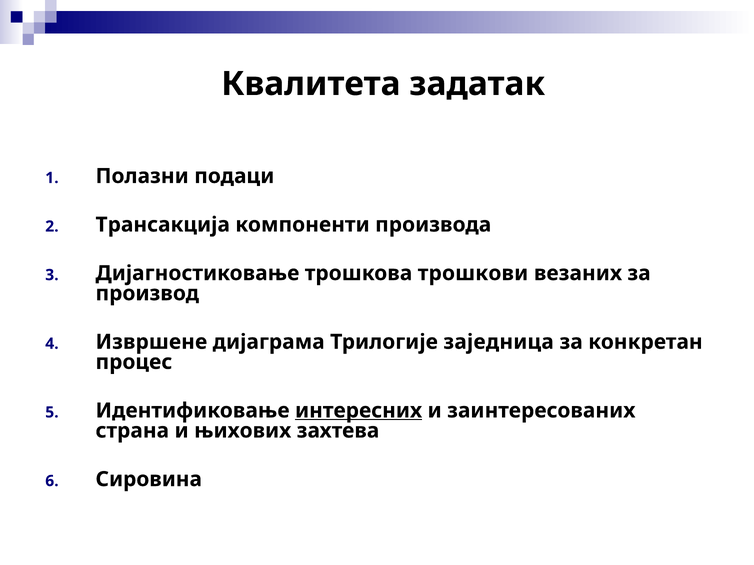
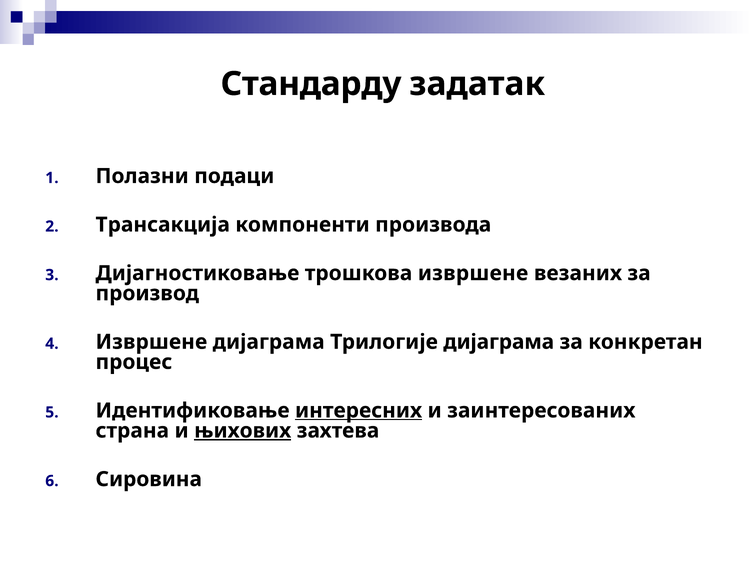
Квалитета: Квалитета -> Стандарду (311, 84)
трошкова трошкови: трошкови -> извршене (473, 273)
Трилогије заједница: заједница -> дијаграма (499, 342)
њихових underline: none -> present (243, 431)
